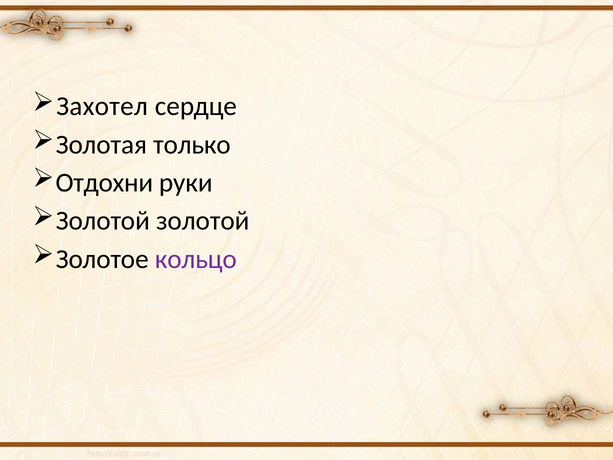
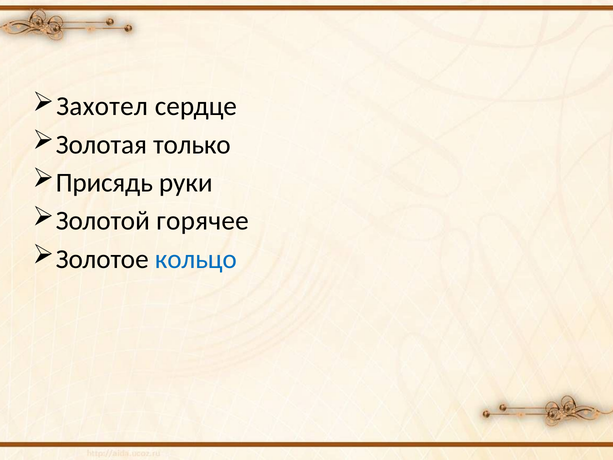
Отдохни: Отдохни -> Присядь (104, 183)
Золотой золотой: золотой -> горячее (203, 221)
кольцо colour: purple -> blue (196, 259)
